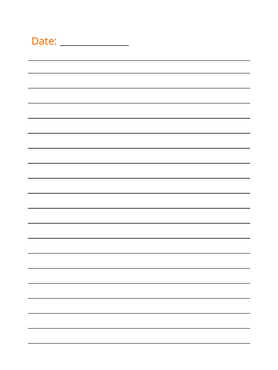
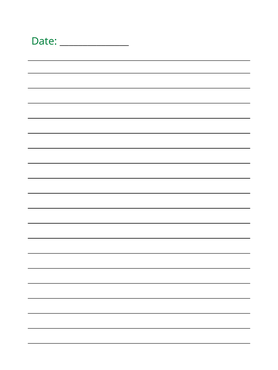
Date colour: orange -> green (44, 41)
